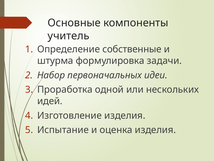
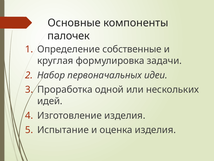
учитель: учитель -> палочек (69, 36)
штурма: штурма -> круглая (55, 61)
